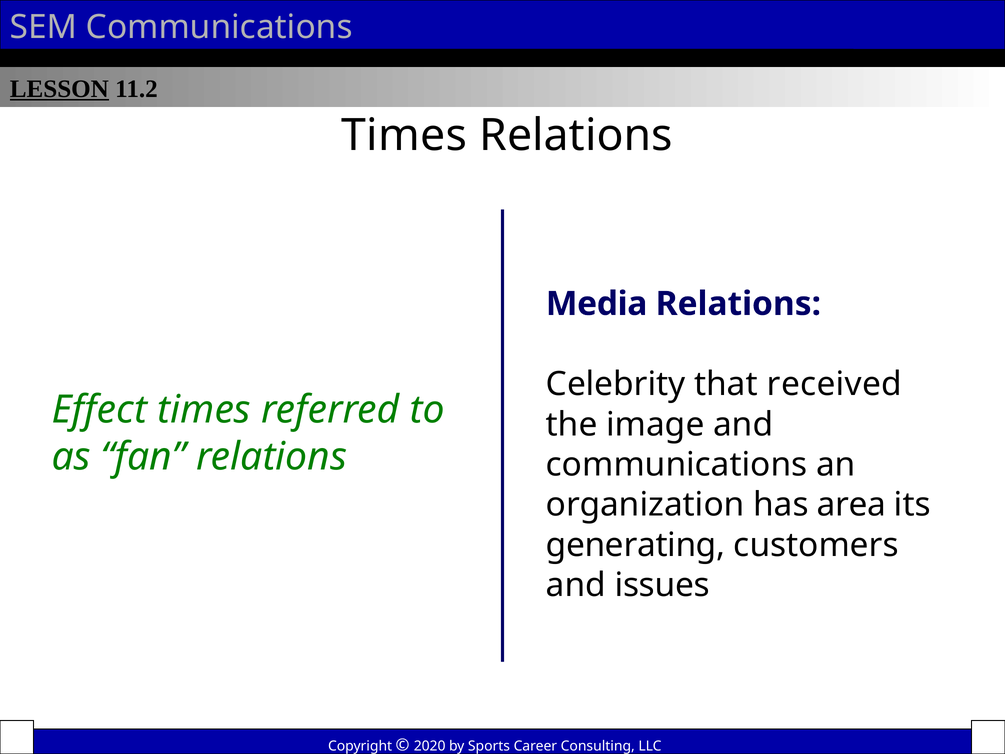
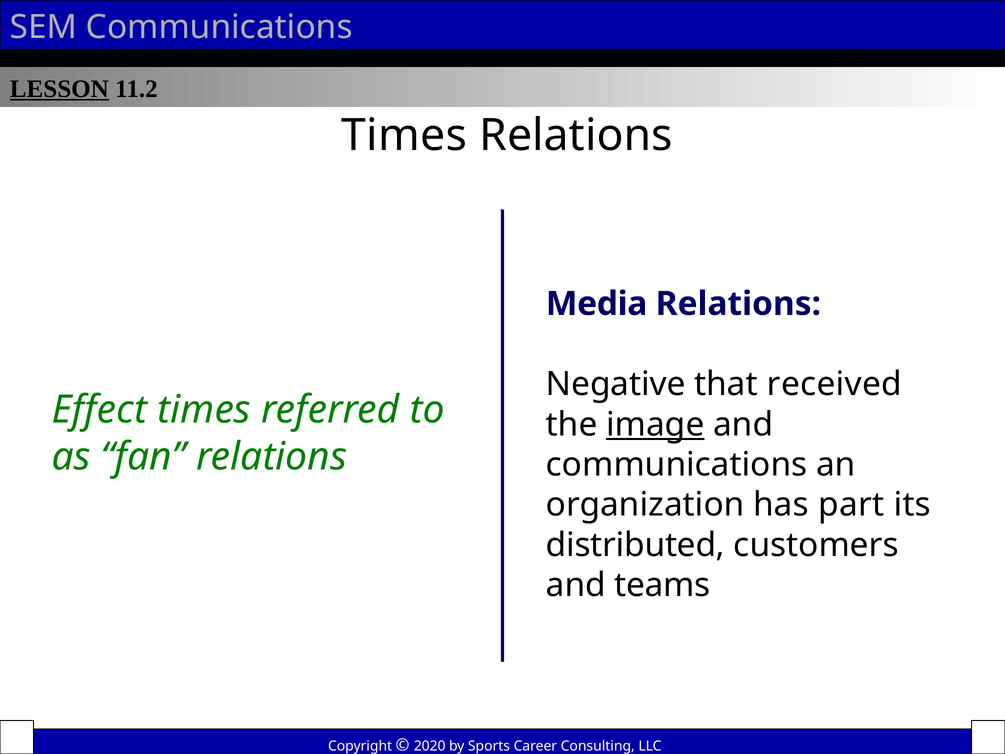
Celebrity: Celebrity -> Negative (616, 384)
image underline: none -> present (655, 424)
area: area -> part (851, 505)
generating: generating -> distributed (635, 545)
issues: issues -> teams (662, 585)
